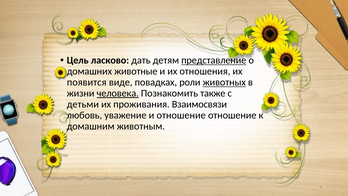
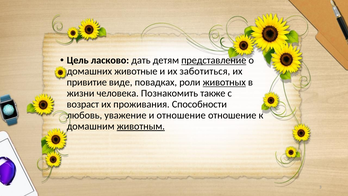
отношения: отношения -> заботиться (205, 71)
появится: появится -> привитие (87, 82)
человека underline: present -> none (118, 93)
детьми: детьми -> возраст (83, 104)
Взаимосвязи: Взаимосвязи -> Способности (199, 104)
животным underline: none -> present (141, 126)
